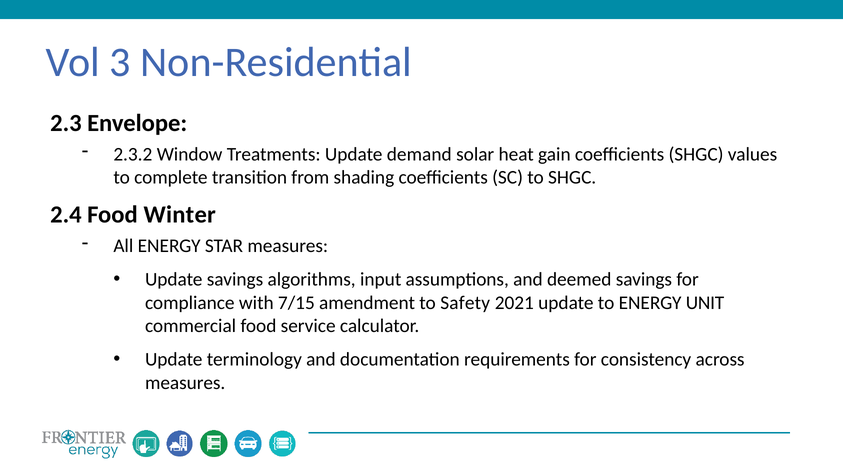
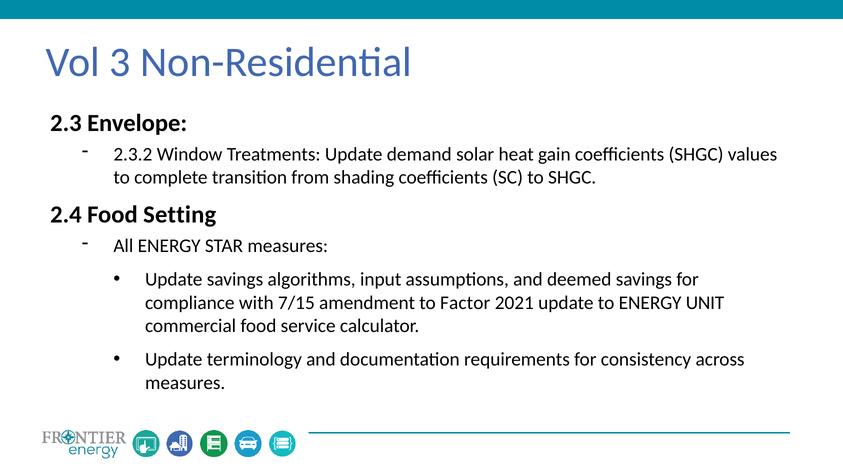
Winter: Winter -> Setting (180, 215)
Safety: Safety -> Factor (465, 303)
